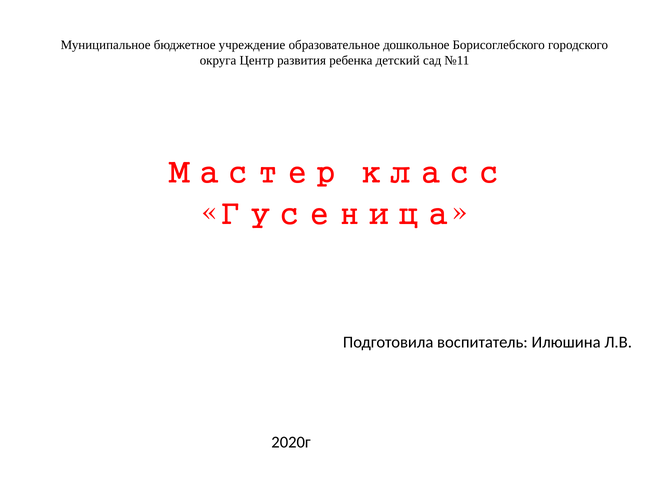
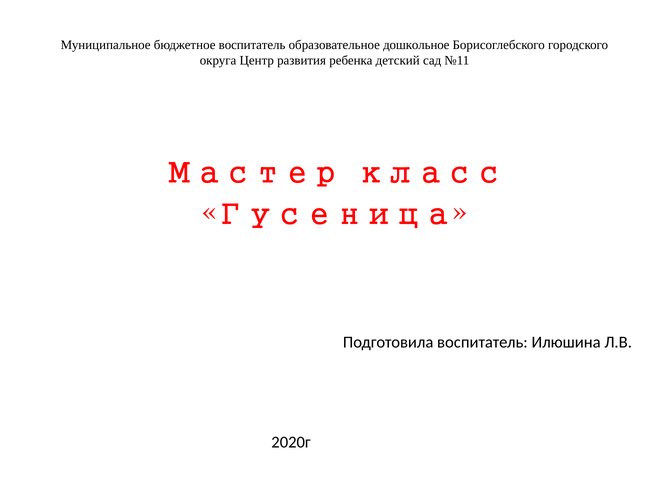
бюджетное учреждение: учреждение -> воспитатель (252, 45)
